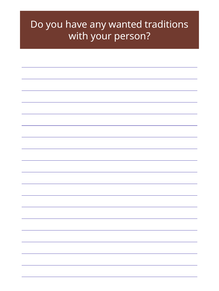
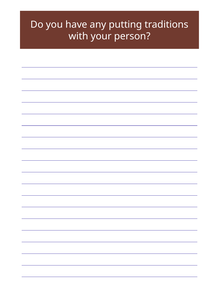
wanted: wanted -> putting (125, 25)
